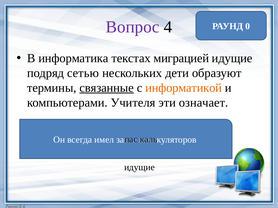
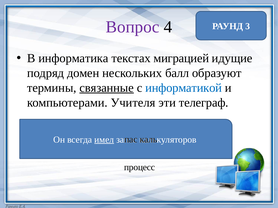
0: 0 -> 3 (248, 26)
сетью: сетью -> домен (83, 73)
дети: дети -> балл (177, 73)
информатикой colour: orange -> blue (184, 88)
означает: означает -> телеграф (204, 103)
имел underline: none -> present (104, 140)
идущие: идущие -> процесс (140, 168)
